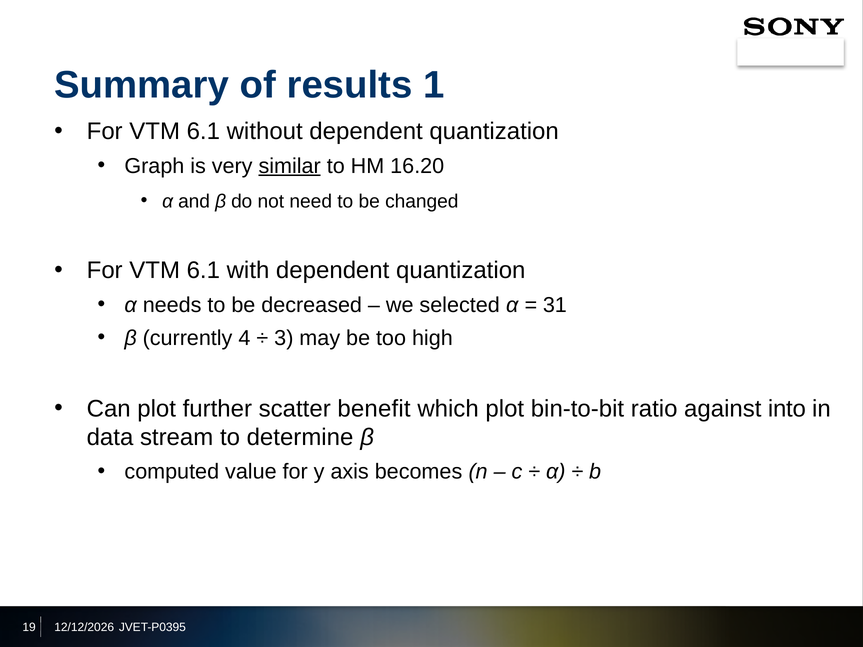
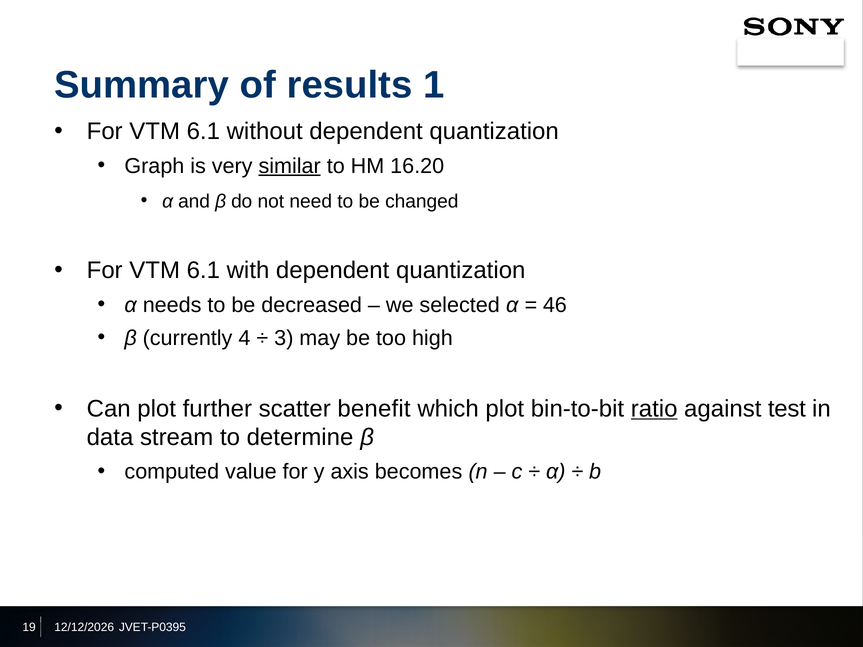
31: 31 -> 46 (555, 305)
ratio underline: none -> present (654, 409)
into: into -> test (787, 409)
